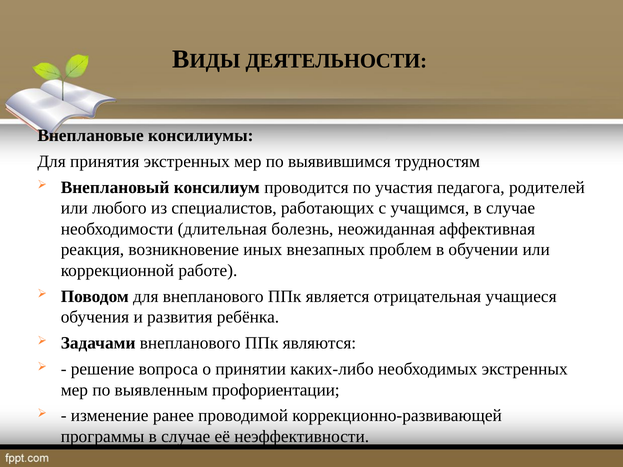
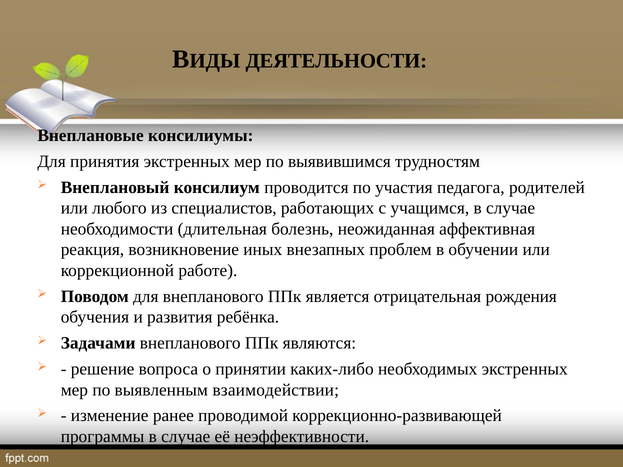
учащиеся: учащиеся -> рождения (521, 297)
профориентации: профориентации -> взаимодействии (276, 390)
